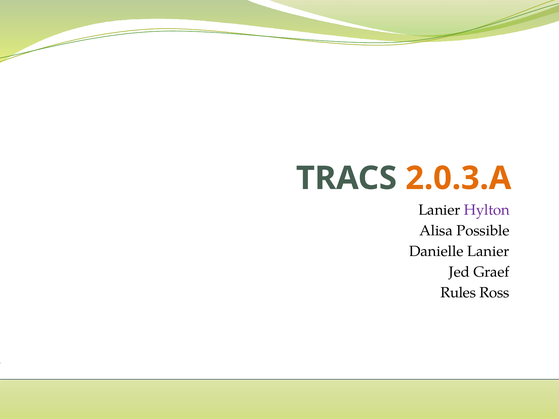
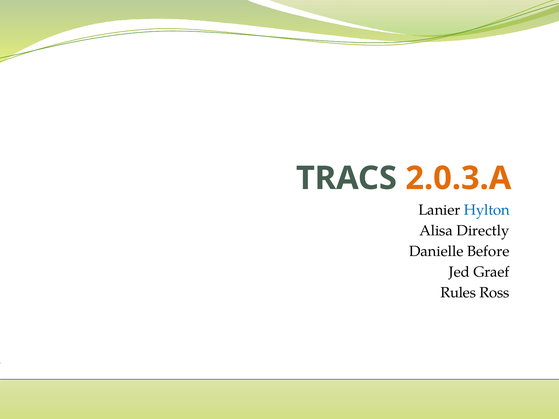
Hylton colour: purple -> blue (487, 210)
Possible: Possible -> Directly (483, 231)
Danielle Lanier: Lanier -> Before (488, 251)
